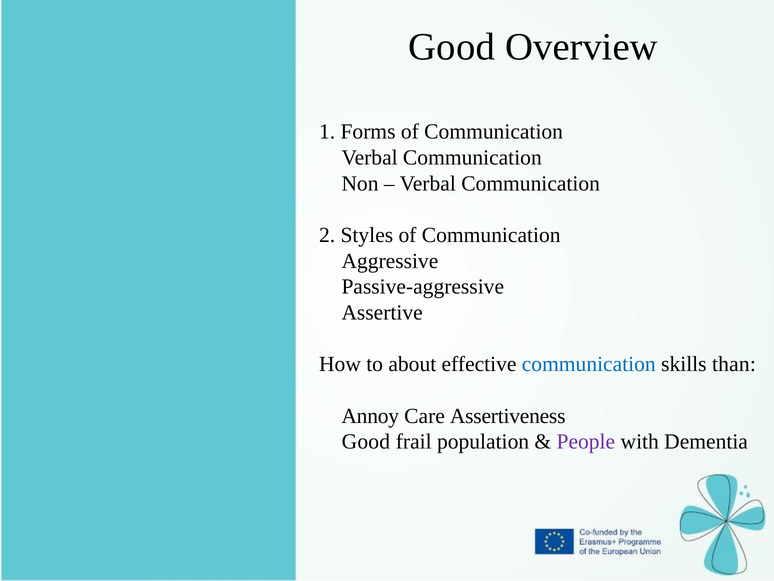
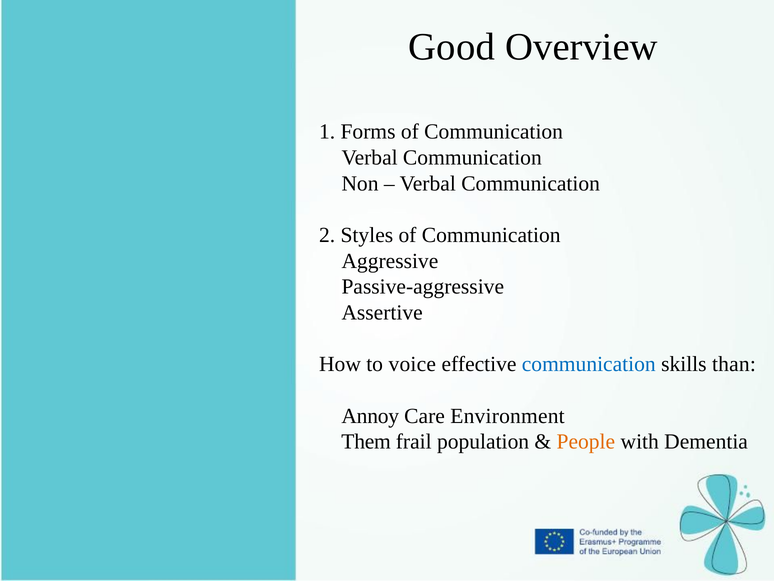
about: about -> voice (412, 364)
Assertiveness: Assertiveness -> Environment (507, 416)
Good: Good -> Them (366, 441)
People colour: purple -> orange (586, 441)
